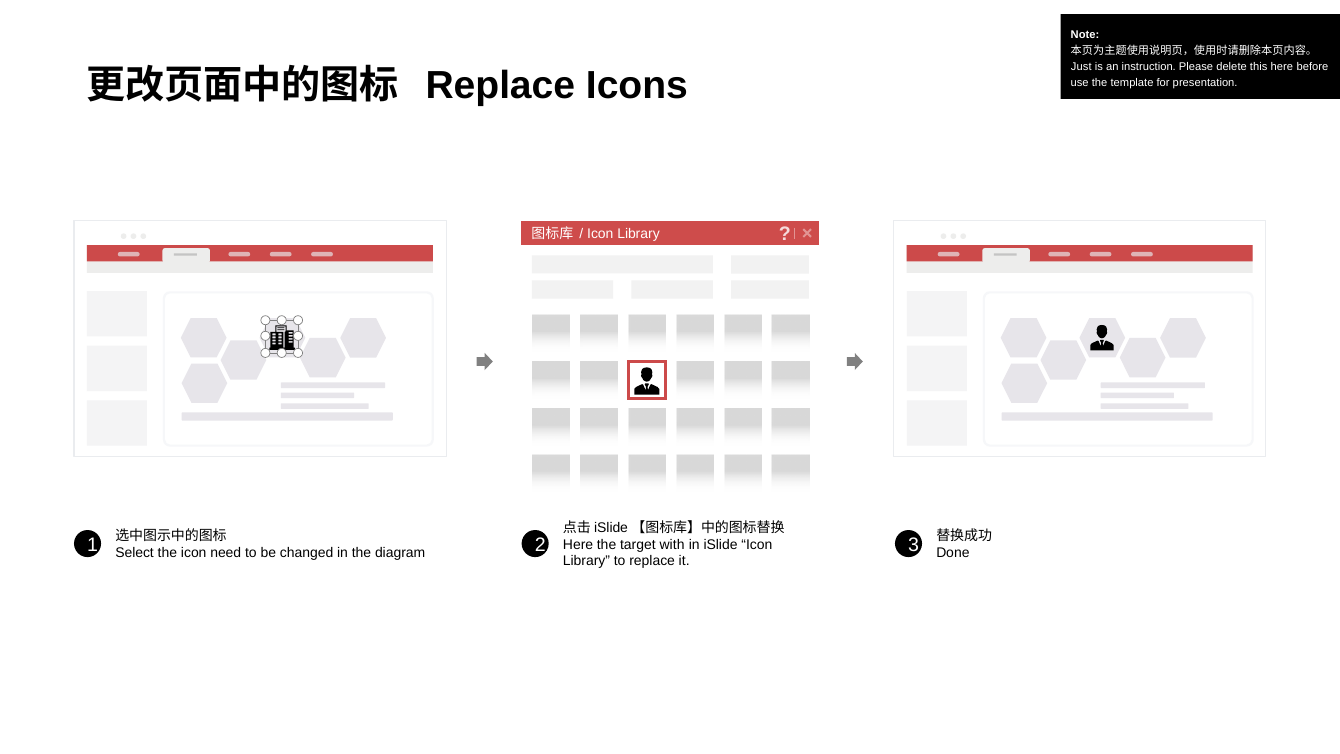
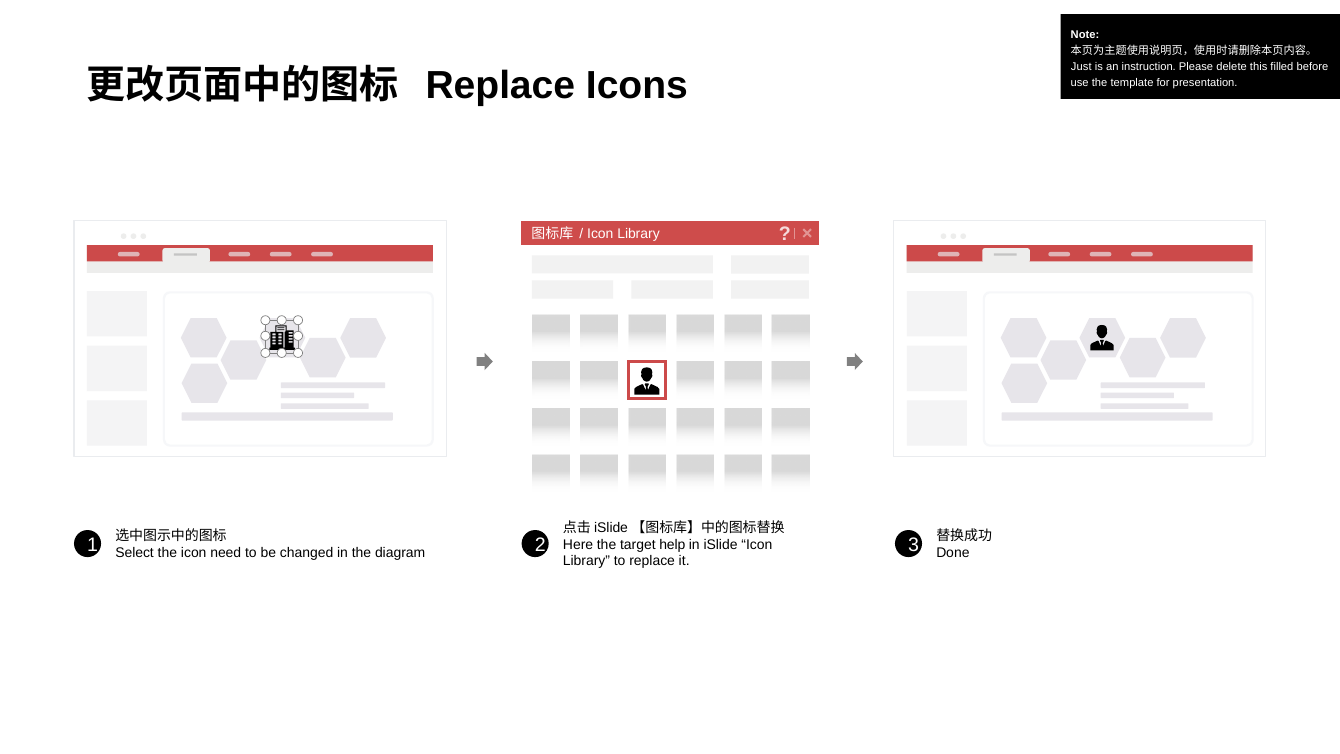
this here: here -> filled (1282, 67)
with: with -> help (672, 544)
